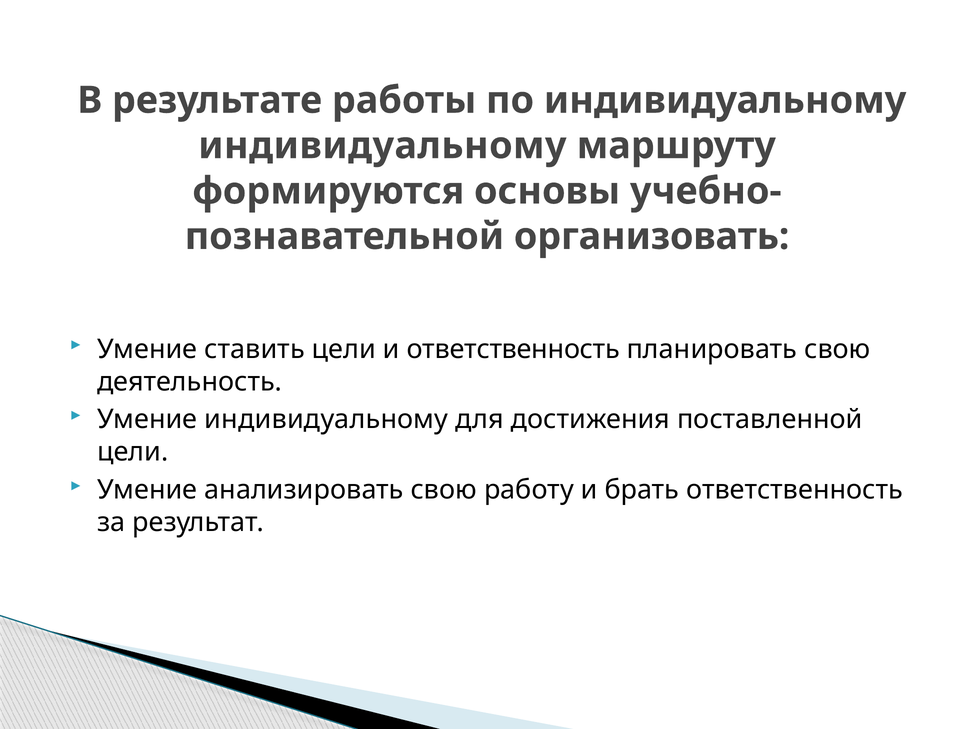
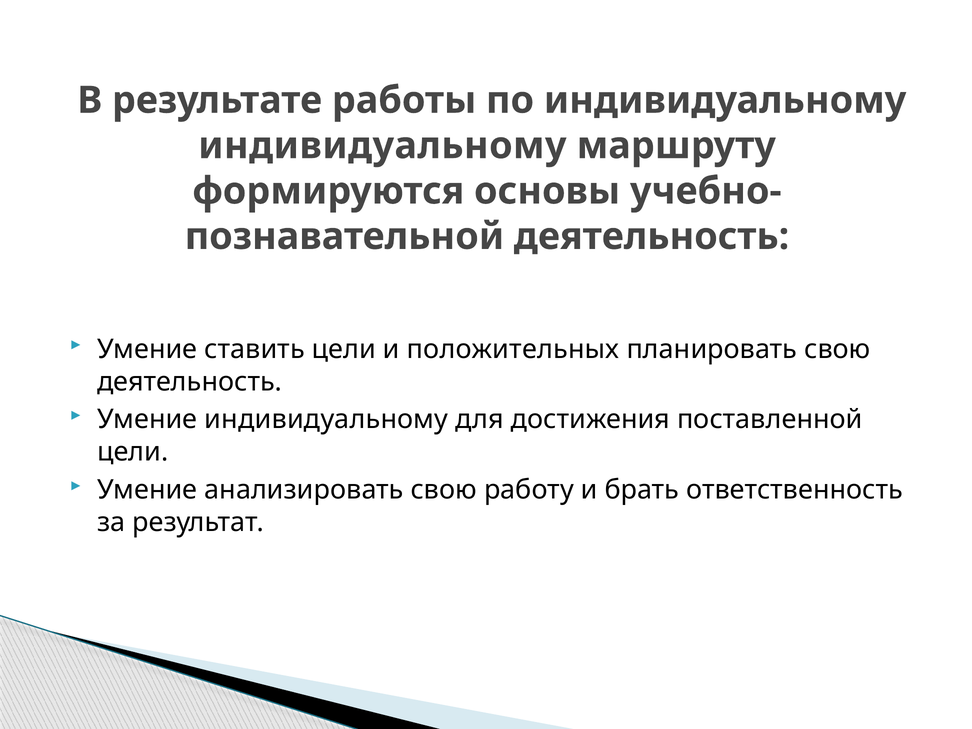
организовать: организовать -> деятельность (652, 236)
и ответственность: ответственность -> положительных (513, 349)
